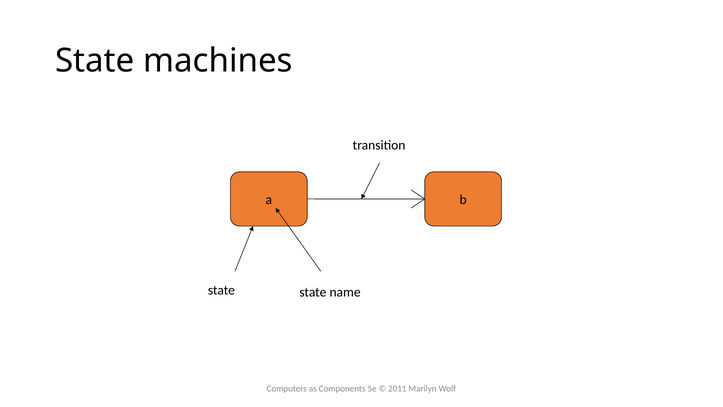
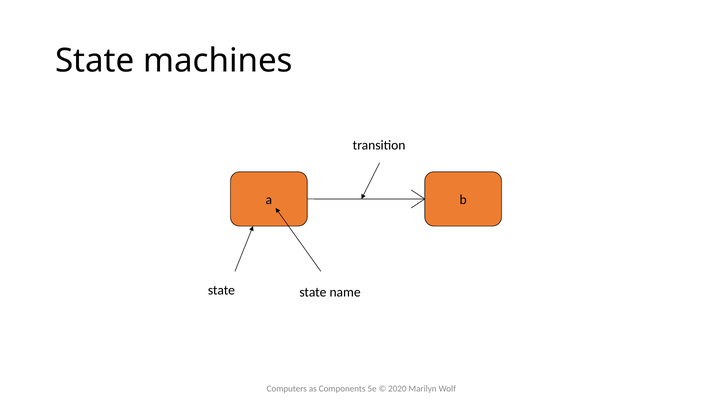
2011: 2011 -> 2020 (397, 388)
